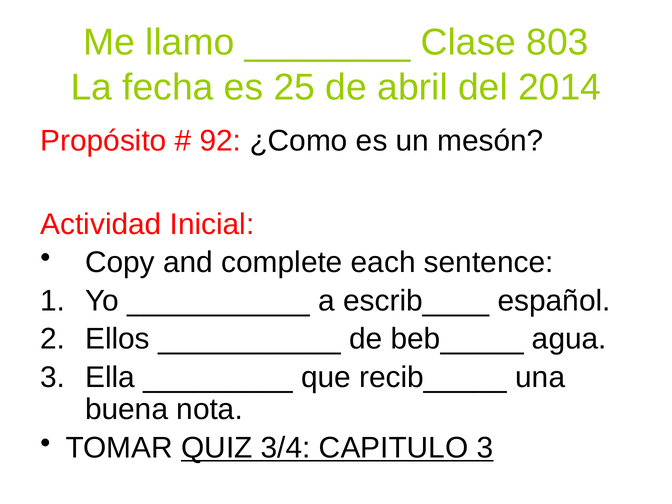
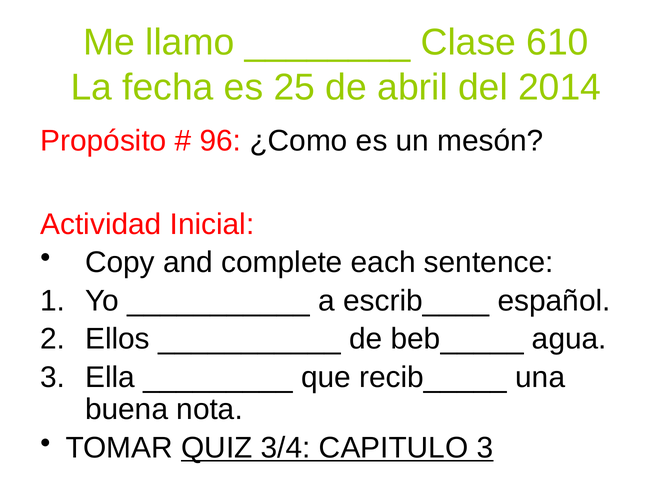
803: 803 -> 610 (558, 42)
92: 92 -> 96 (220, 141)
